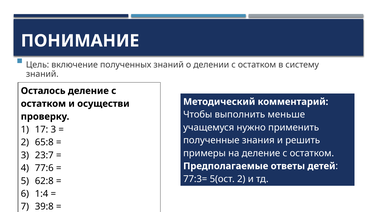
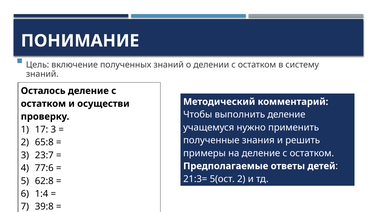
выполнить меньше: меньше -> деление (286, 115)
77:3=: 77:3= -> 21:3= (195, 179)
